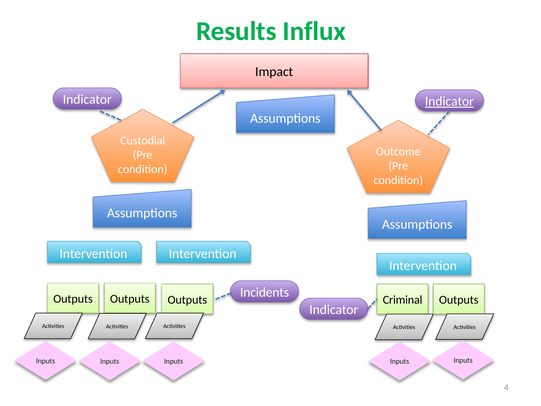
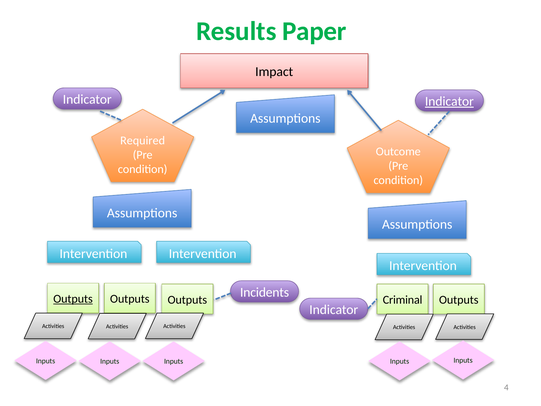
Influx: Influx -> Paper (314, 31)
Custodial: Custodial -> Required (143, 140)
Outputs underline: none -> present (73, 299)
